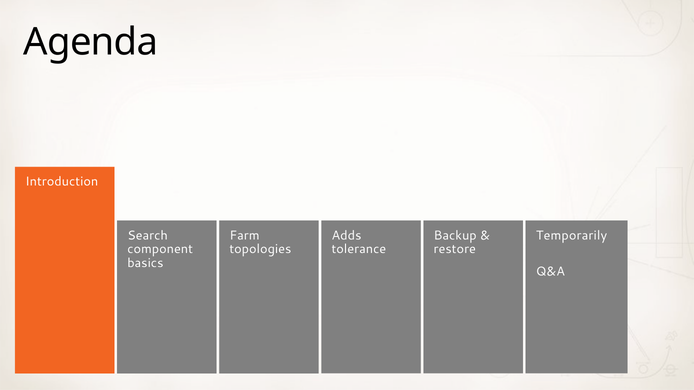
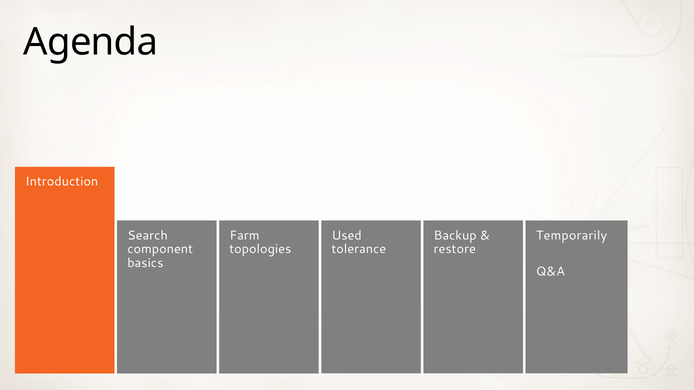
Adds: Adds -> Used (347, 236)
